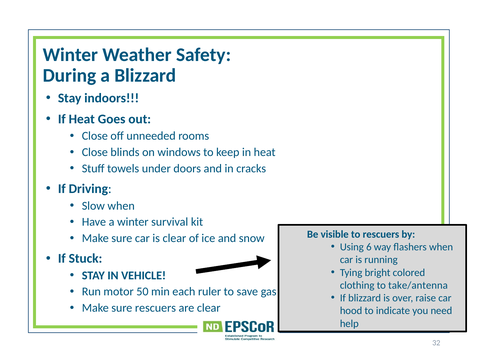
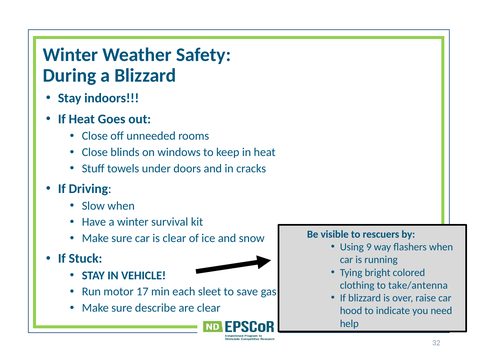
6: 6 -> 9 (369, 247)
50: 50 -> 17 (142, 291)
ruler: ruler -> sleet (210, 291)
sure rescuers: rescuers -> describe (155, 308)
